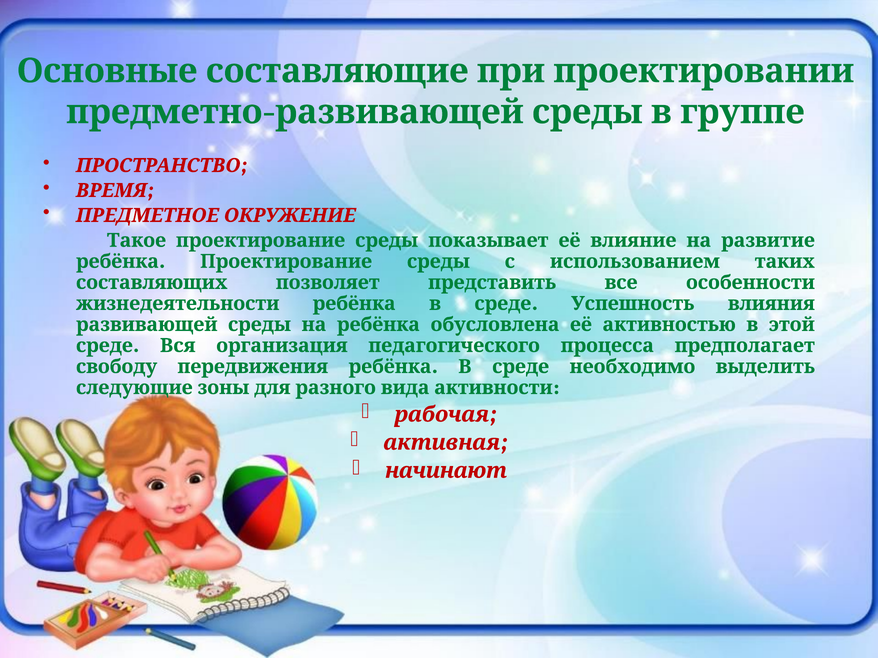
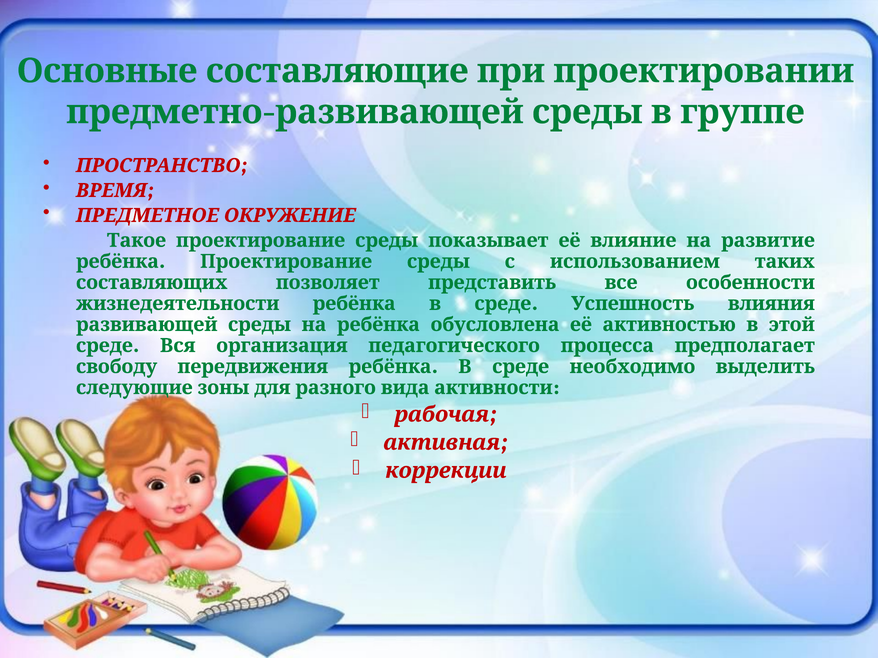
начинают: начинают -> коррекции (446, 471)
